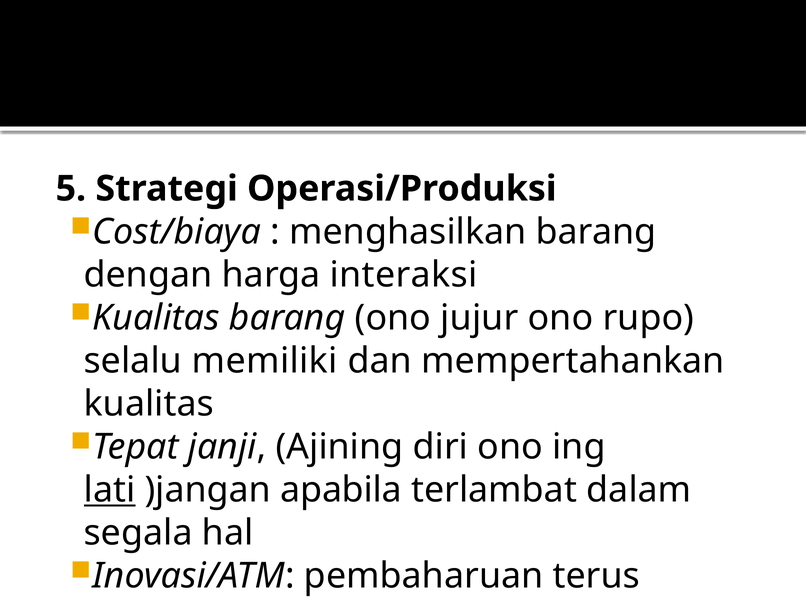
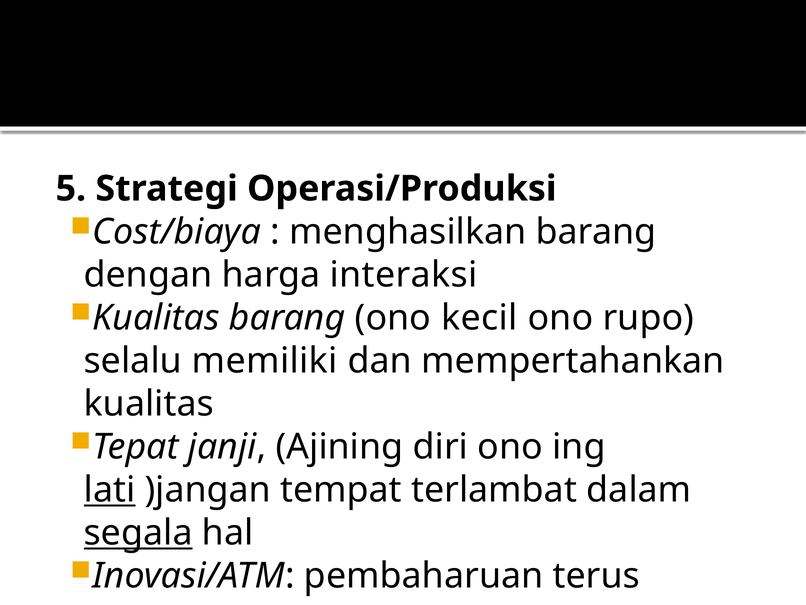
jujur: jujur -> kecil (479, 318)
apabila: apabila -> tempat (341, 490)
segala underline: none -> present (138, 533)
